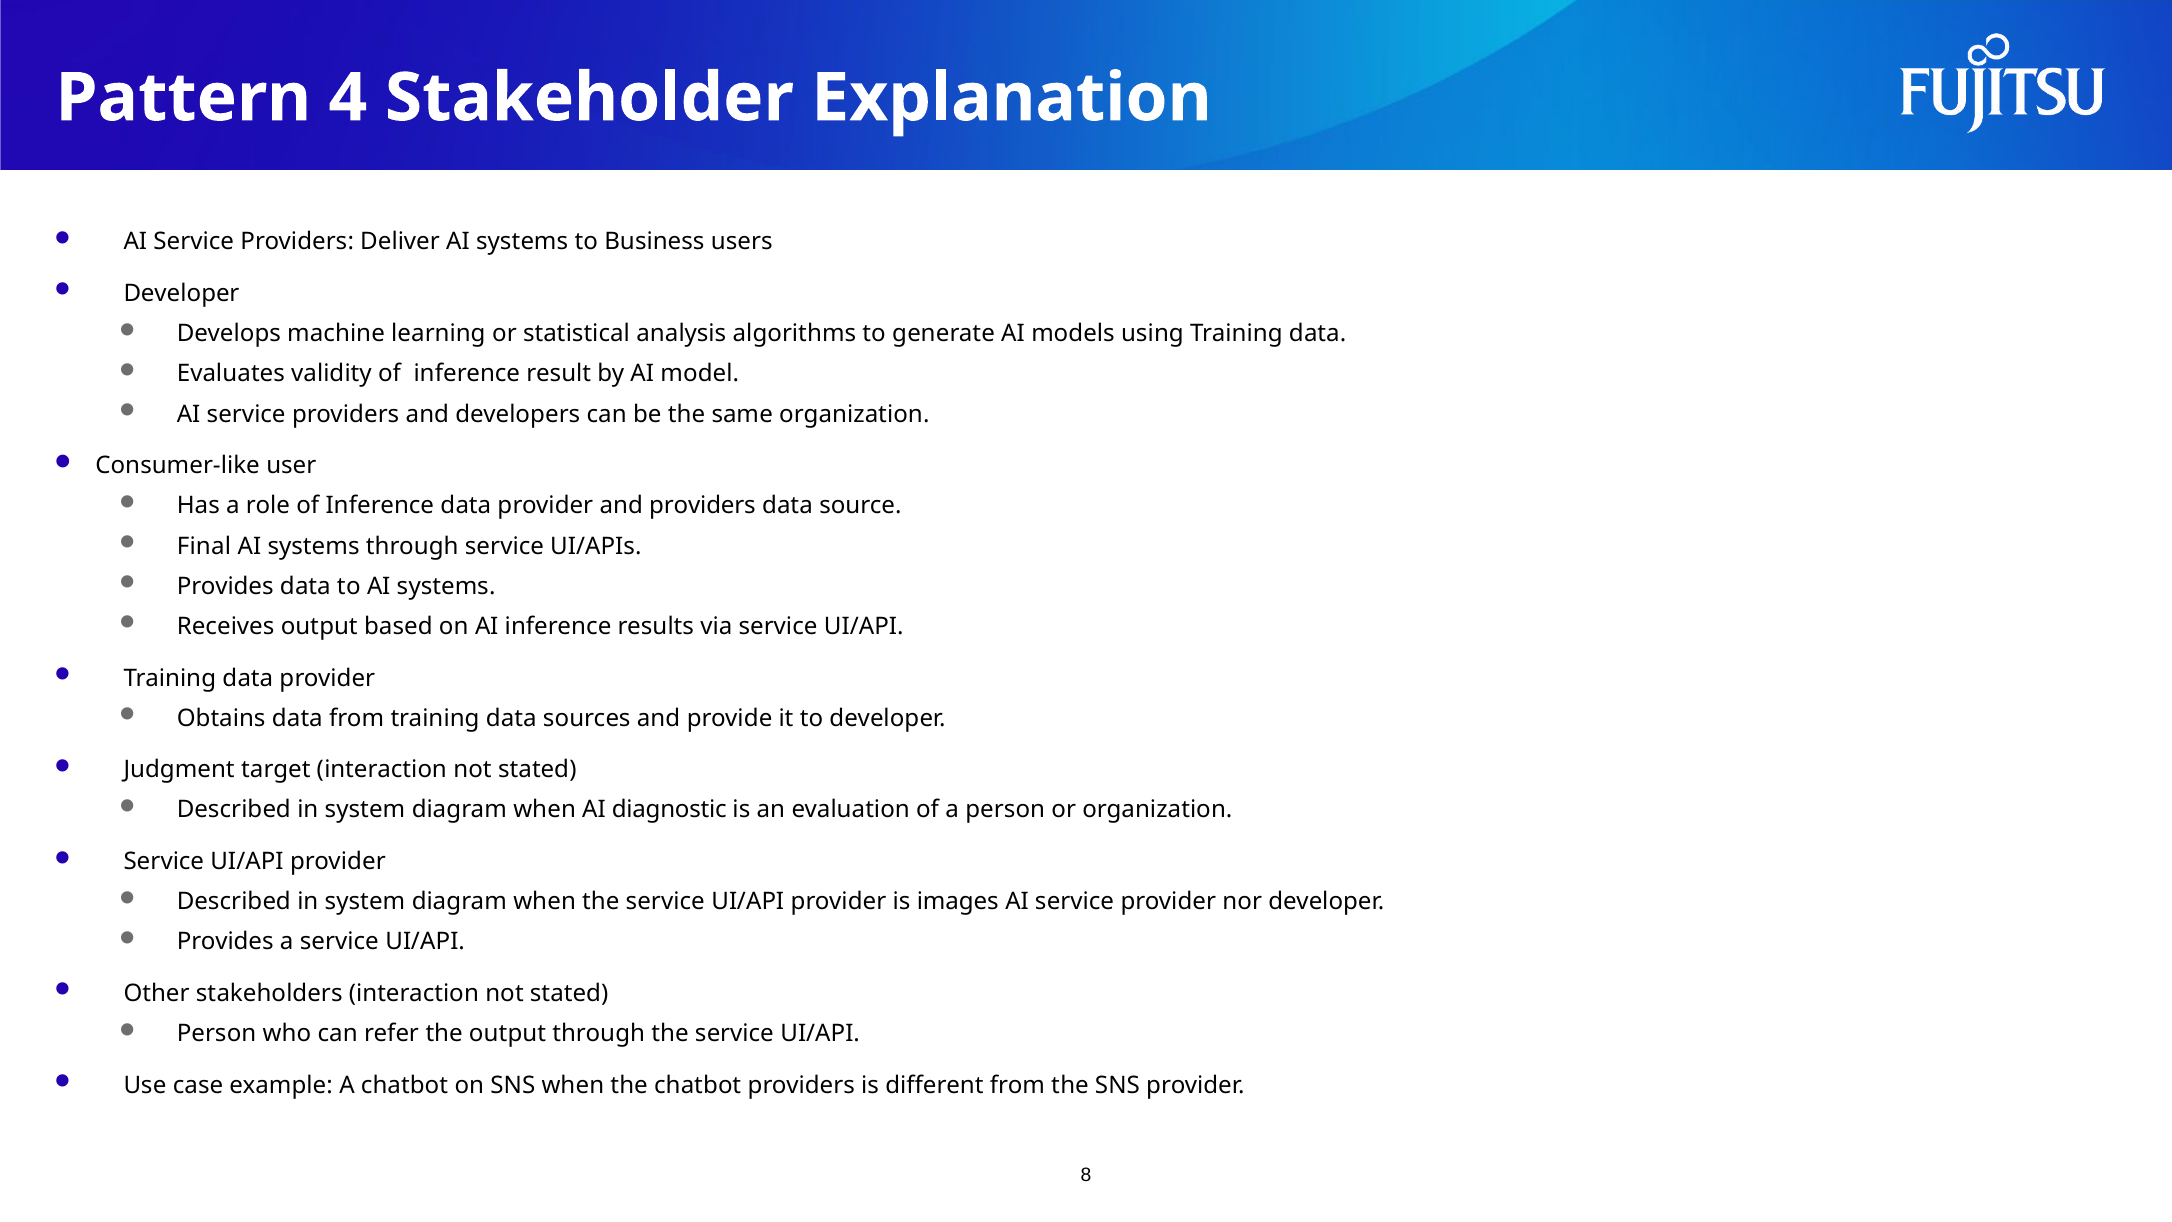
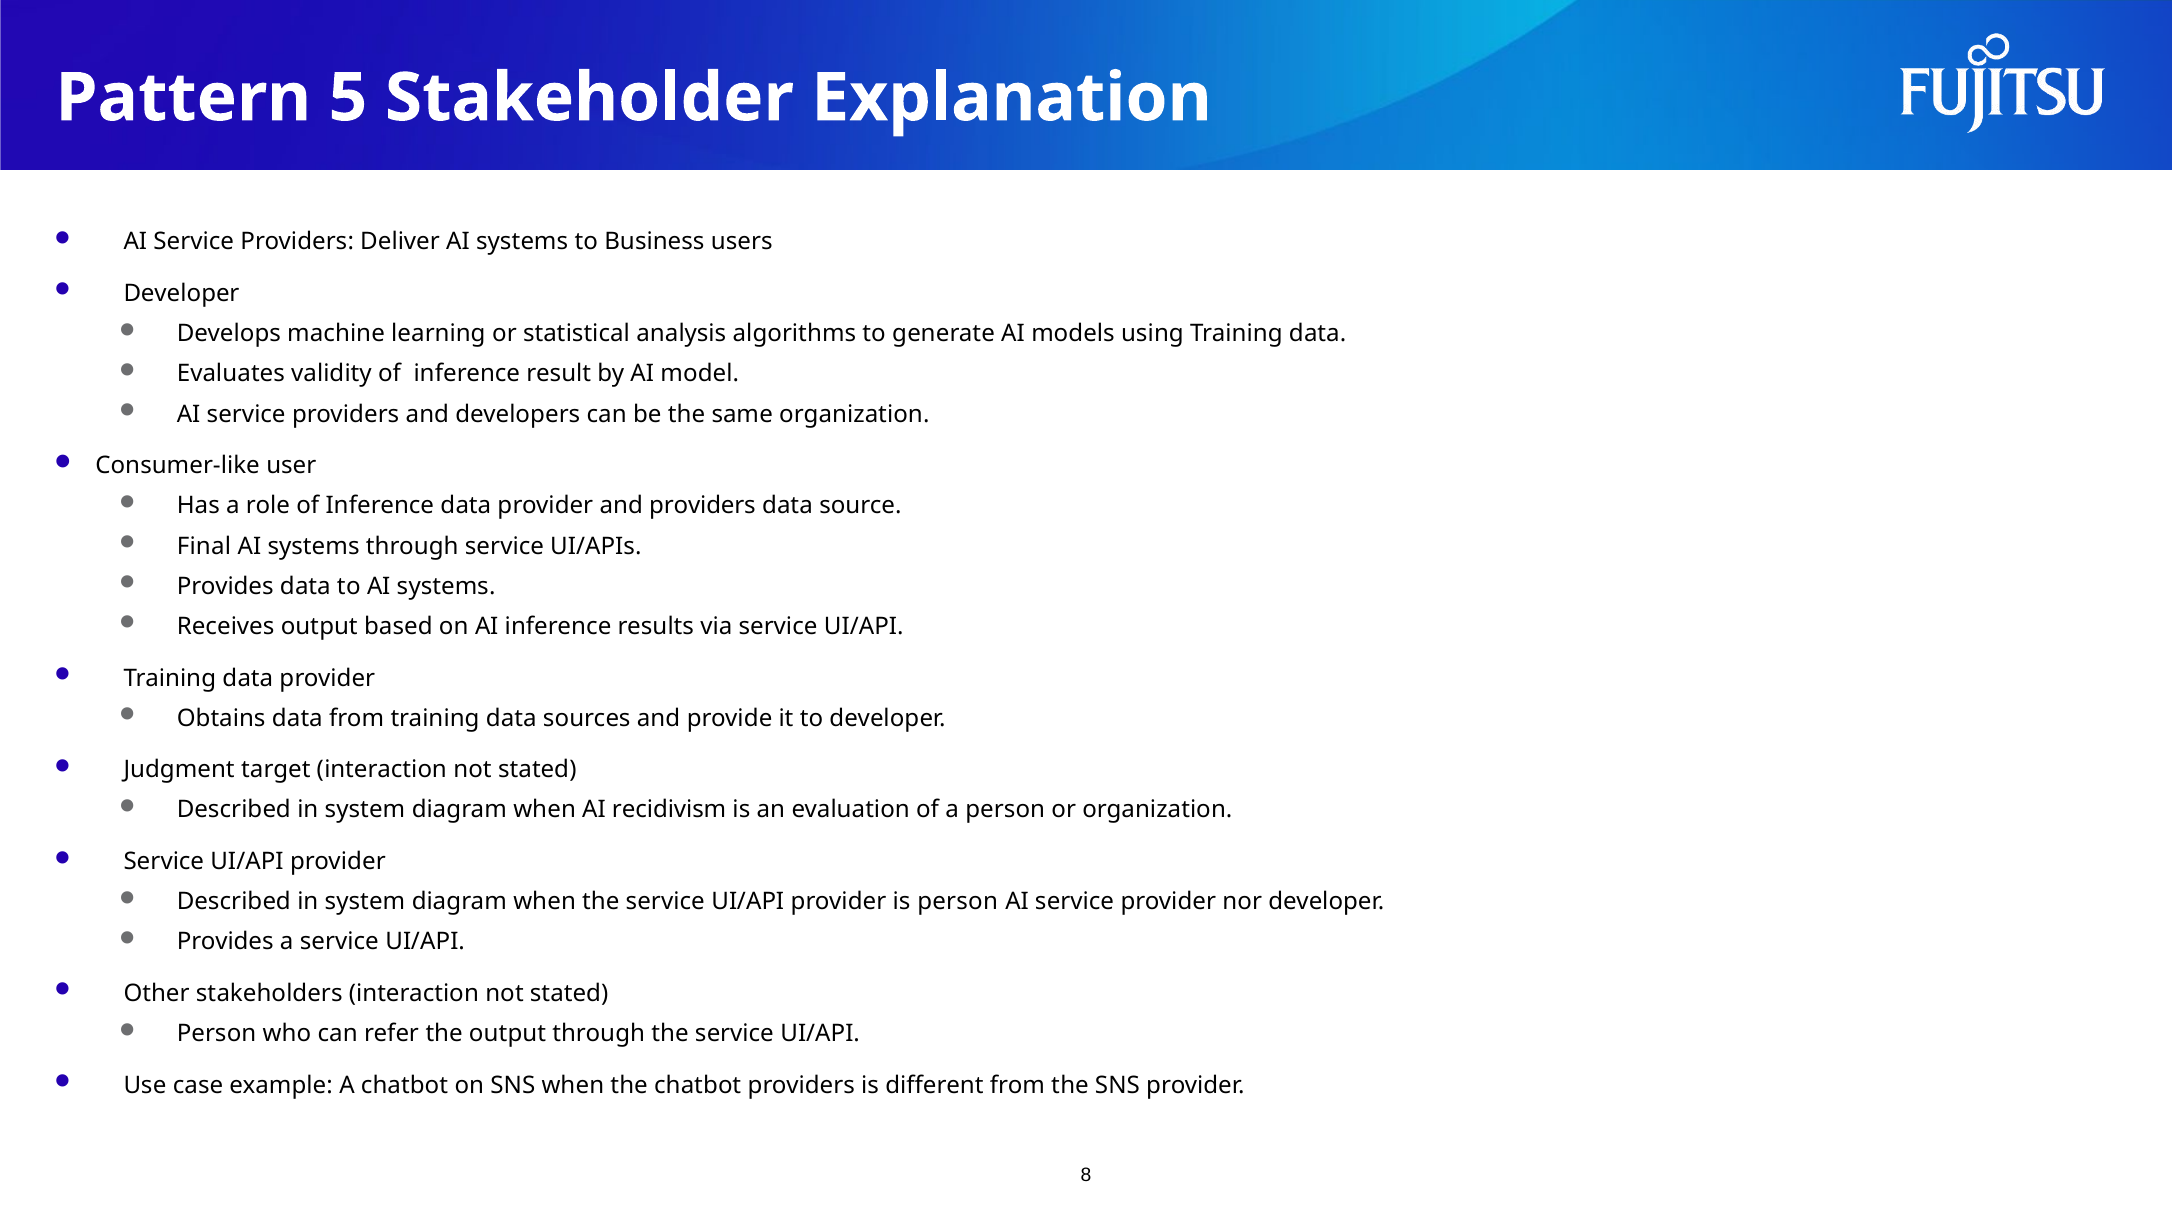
4: 4 -> 5 (348, 98)
diagnostic: diagnostic -> recidivism (669, 810)
is images: images -> person (958, 902)
